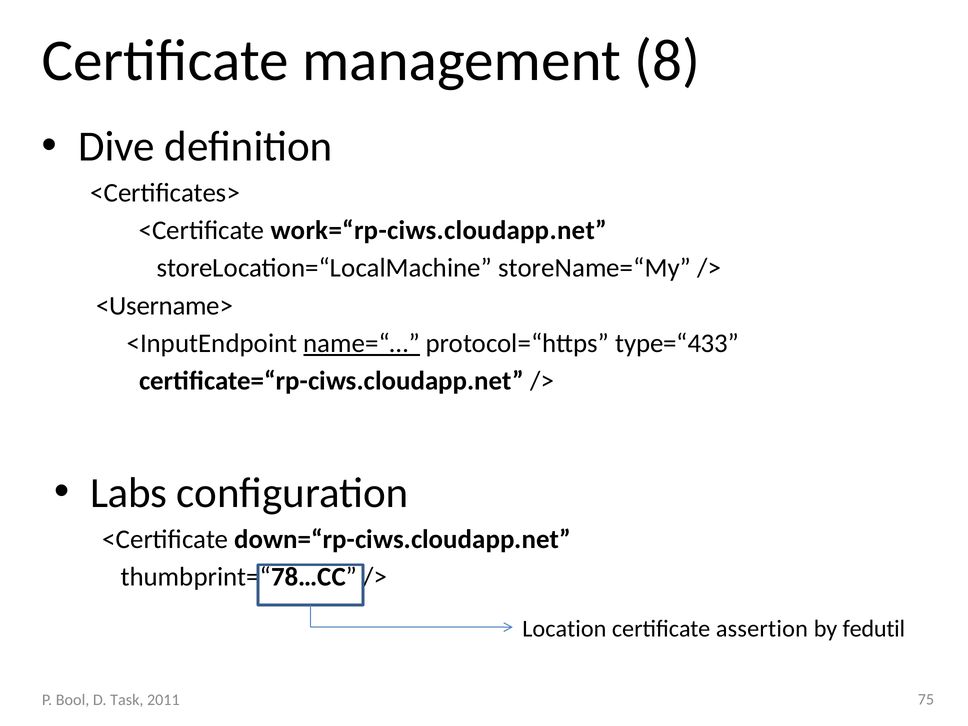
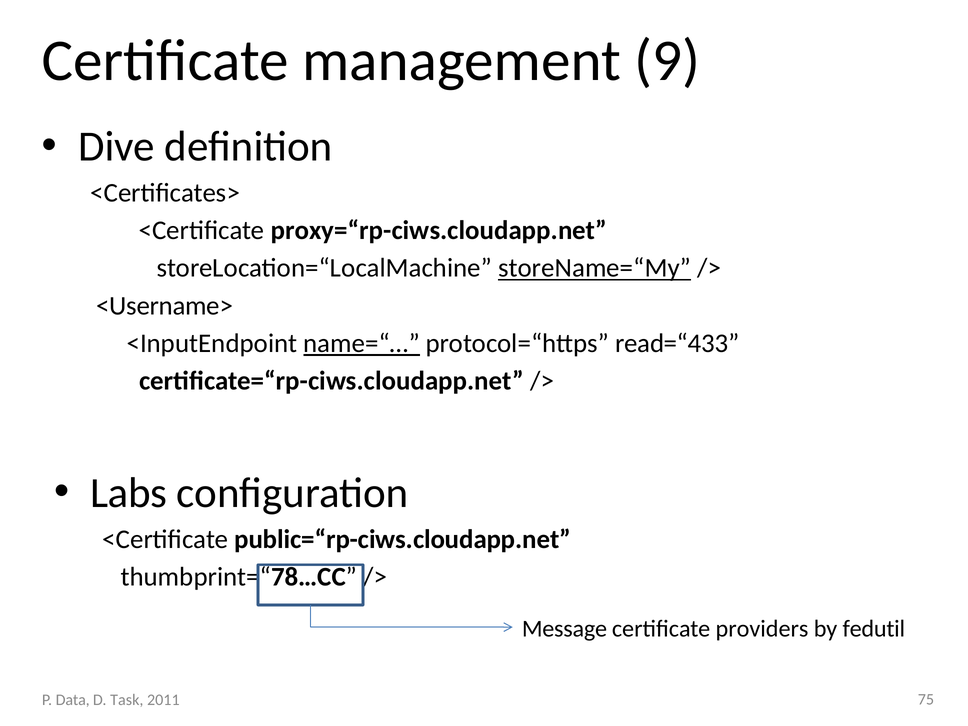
8: 8 -> 9 (667, 61)
work=“rp-ciws.cloudapp.net: work=“rp-ciws.cloudapp.net -> proxy=“rp-ciws.cloudapp.net (439, 230)
storeName=“My underline: none -> present (595, 268)
type=“433: type=“433 -> read=“433 (677, 343)
down=“rp-ciws.cloudapp.net: down=“rp-ciws.cloudapp.net -> public=“rp-ciws.cloudapp.net (403, 539)
Location: Location -> Message (564, 629)
assertion: assertion -> providers (762, 629)
Bool: Bool -> Data (73, 700)
